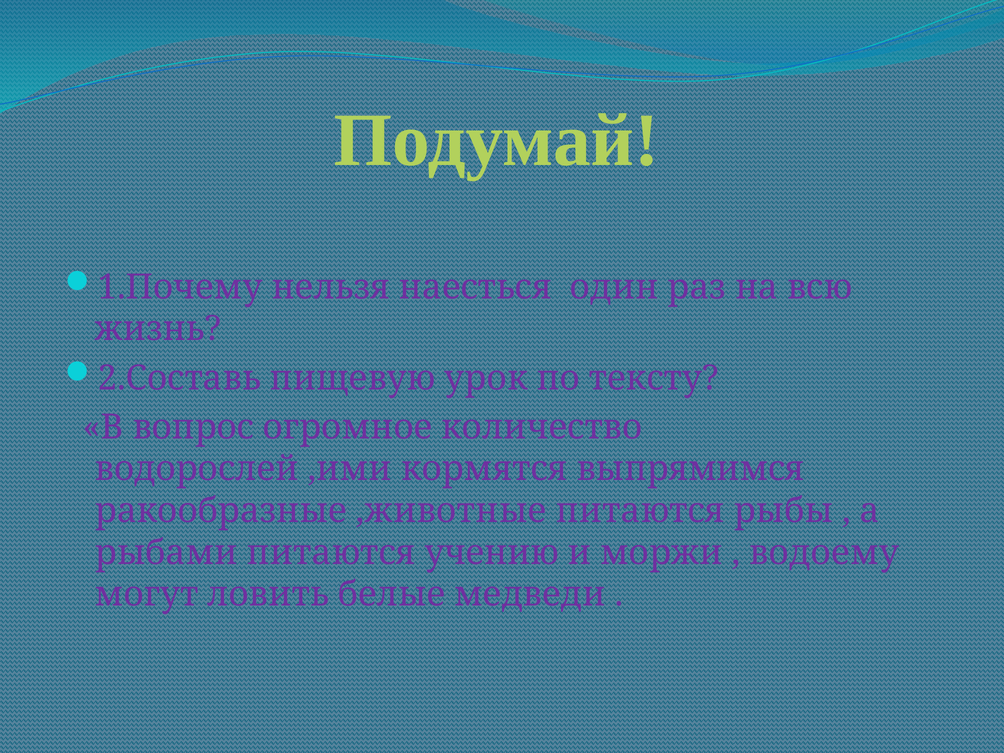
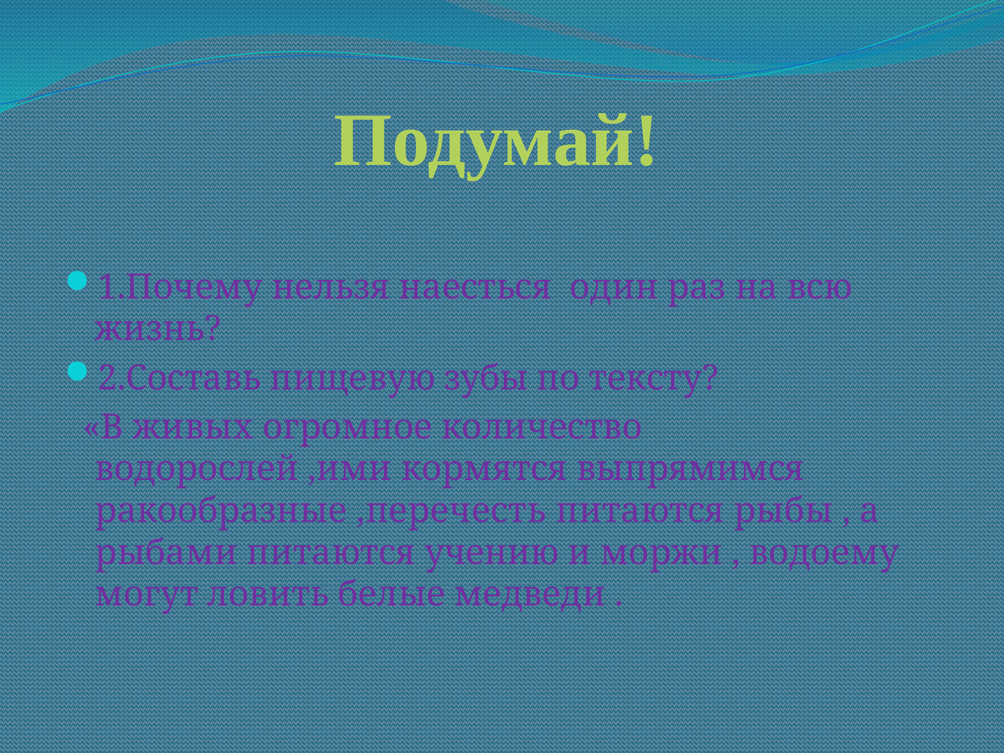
урок: урок -> зубы (486, 378)
вопрос: вопрос -> живых (193, 427)
,животные: ,животные -> ,перечесть (451, 511)
